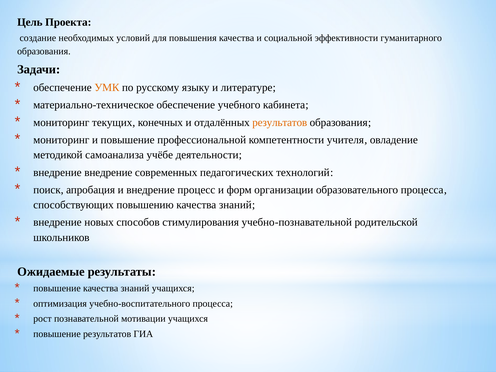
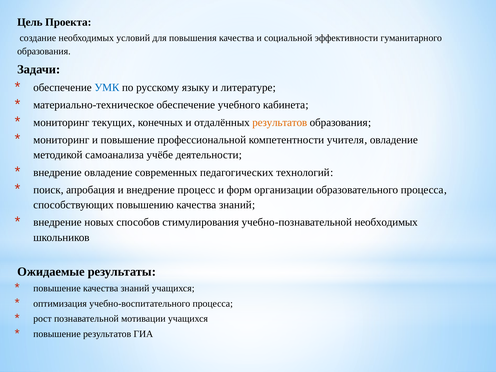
УМК colour: orange -> blue (107, 88)
внедрение внедрение: внедрение -> овладение (108, 172)
учебно-познавательной родительской: родительской -> необходимых (386, 222)
